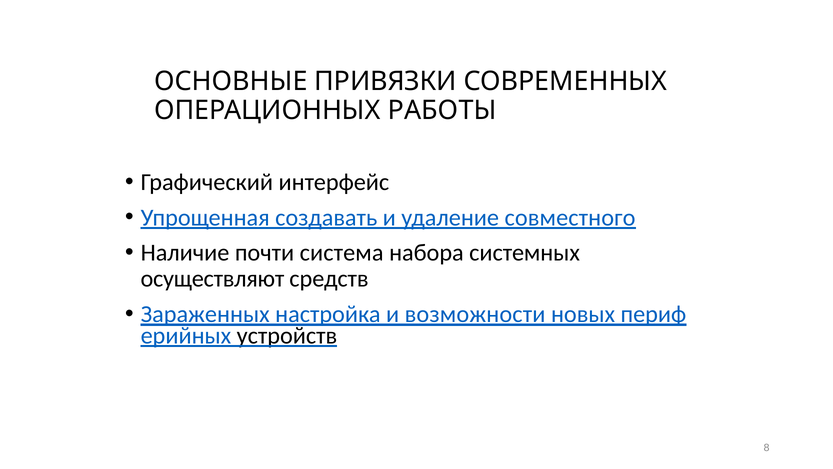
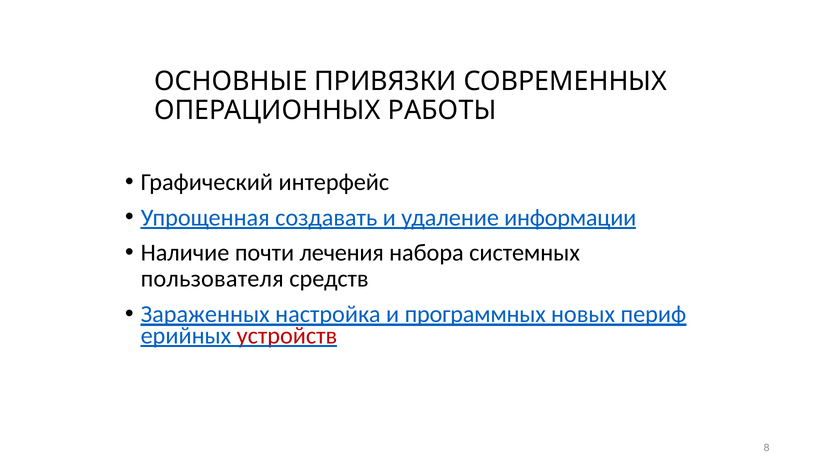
совместного: совместного -> информации (570, 217)
система: система -> лечения (342, 252)
осуществляют: осуществляют -> пользователя (212, 279)
возможности: возможности -> программных (475, 314)
устройств colour: black -> red (287, 335)
